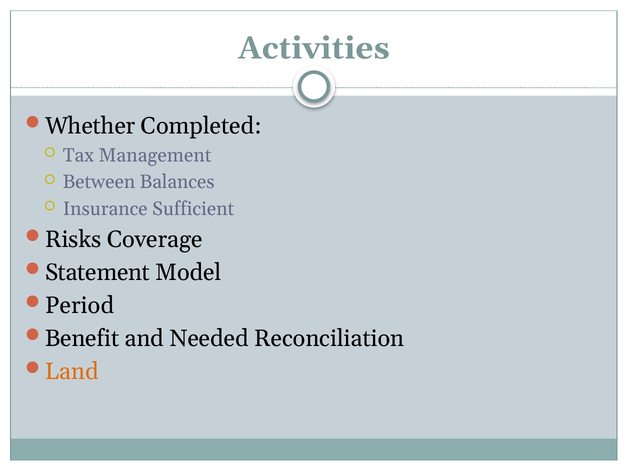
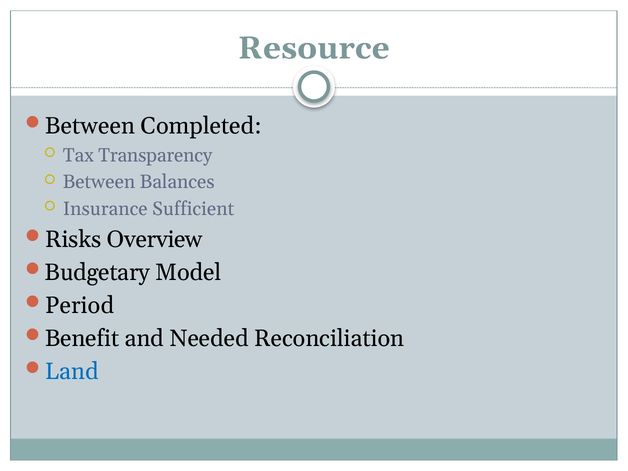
Activities: Activities -> Resource (314, 48)
Whether: Whether -> Between (90, 126)
Management: Management -> Transparency (155, 155)
Coverage: Coverage -> Overview (155, 240)
Statement: Statement -> Budgetary (97, 273)
Land colour: orange -> blue (72, 372)
